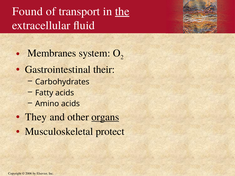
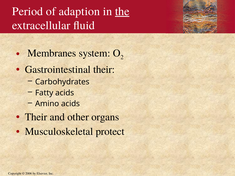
Found: Found -> Period (28, 11)
transport: transport -> adaption (79, 11)
They: They -> Their (36, 117)
organs underline: present -> none (105, 117)
